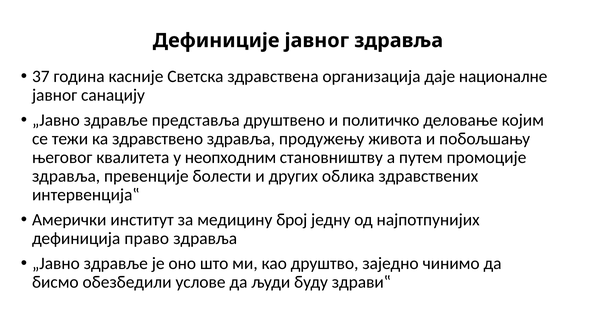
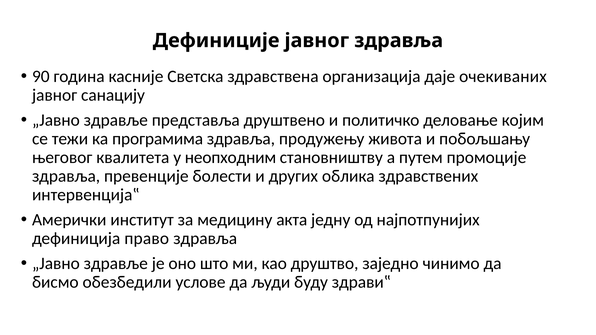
37: 37 -> 90 (41, 76)
националне: националне -> очекиваних (503, 76)
здравствено: здравствено -> програмима (158, 139)
број: број -> акта (292, 220)
